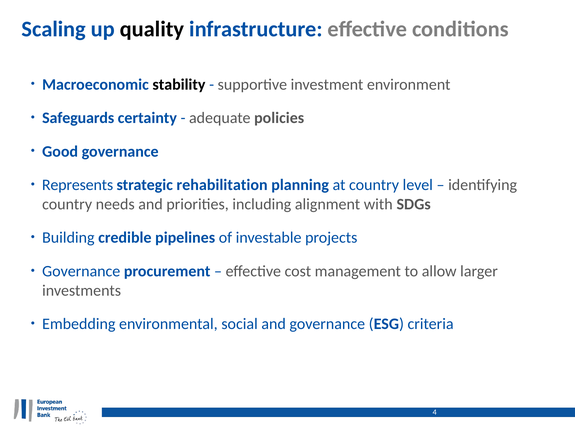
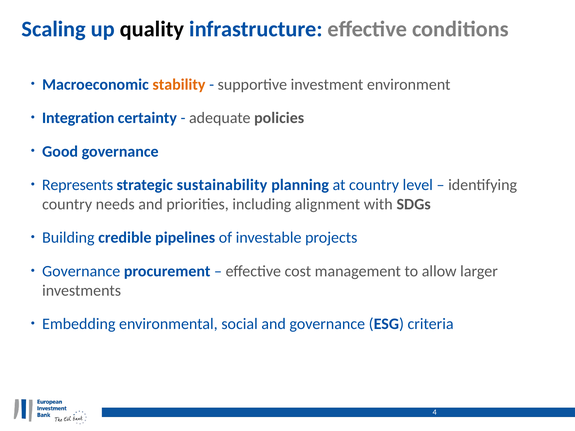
stability colour: black -> orange (179, 84)
Safeguards: Safeguards -> Integration (78, 118)
rehabilitation: rehabilitation -> sustainability (222, 185)
